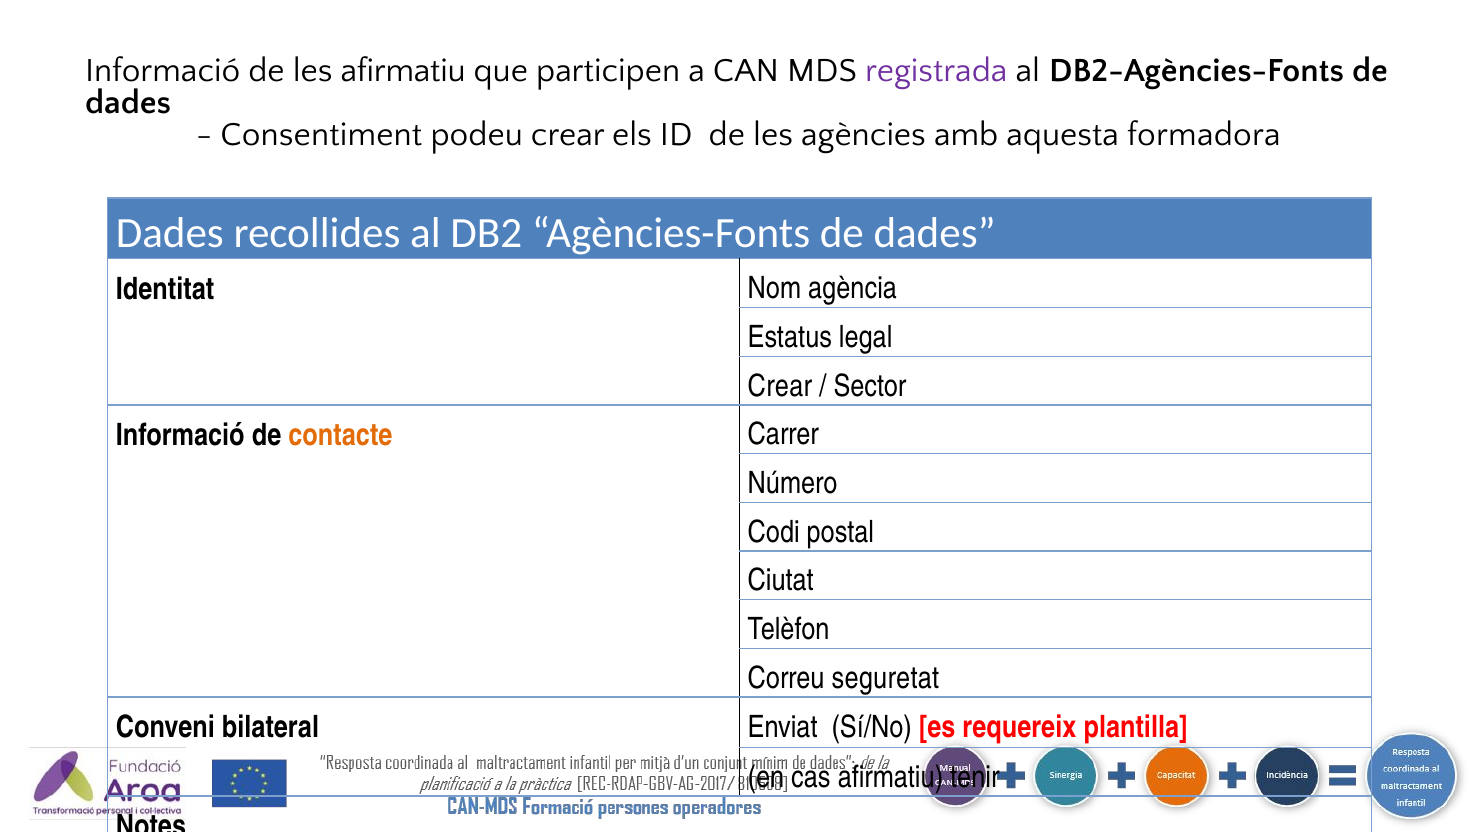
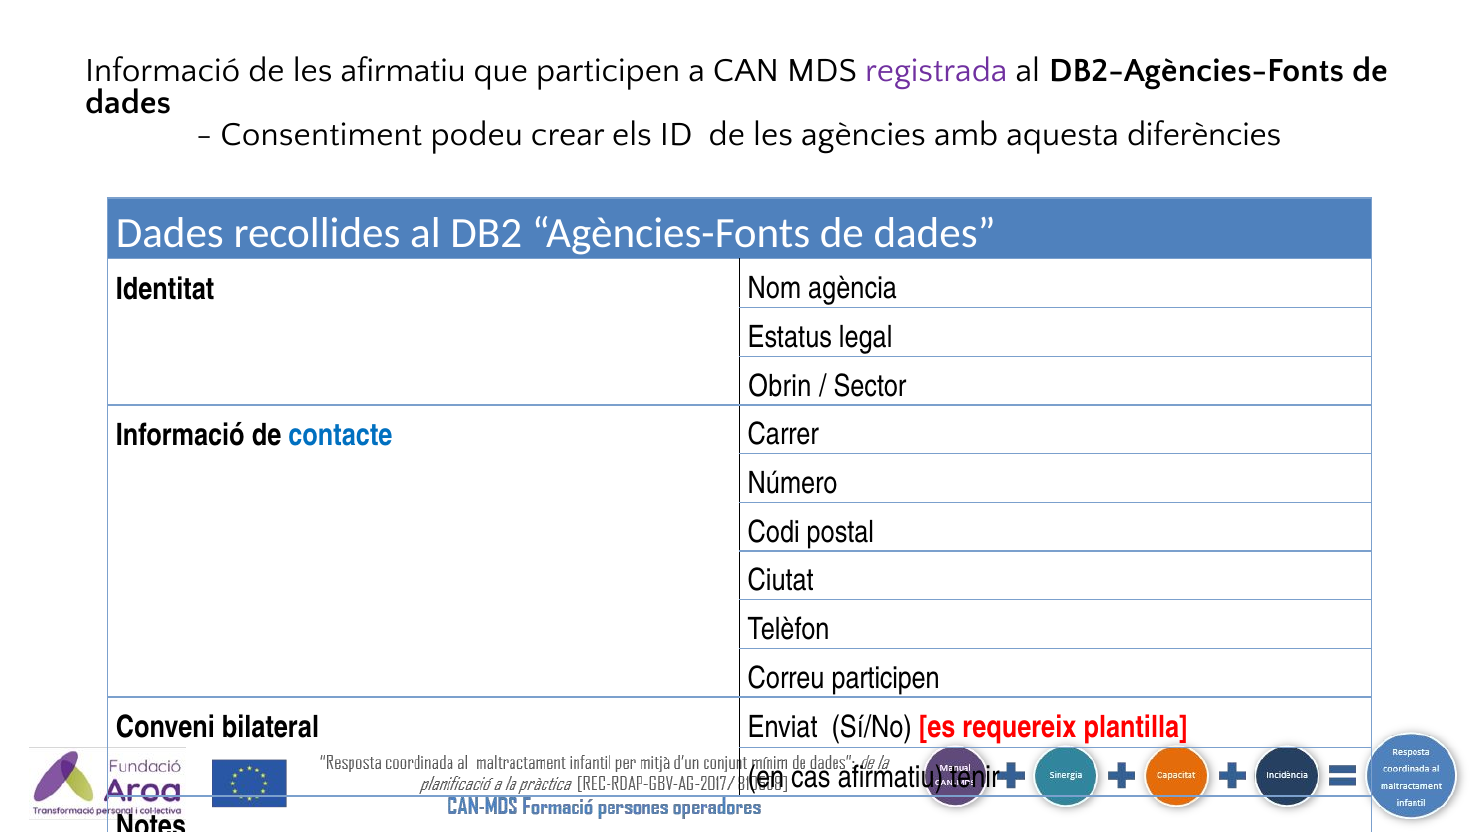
formadora: formadora -> diferències (1204, 135)
Crear: Crear -> Obrin (780, 386)
contacte colour: orange -> blue (340, 435)
Correu seguretat: seguretat -> participen (886, 678)
